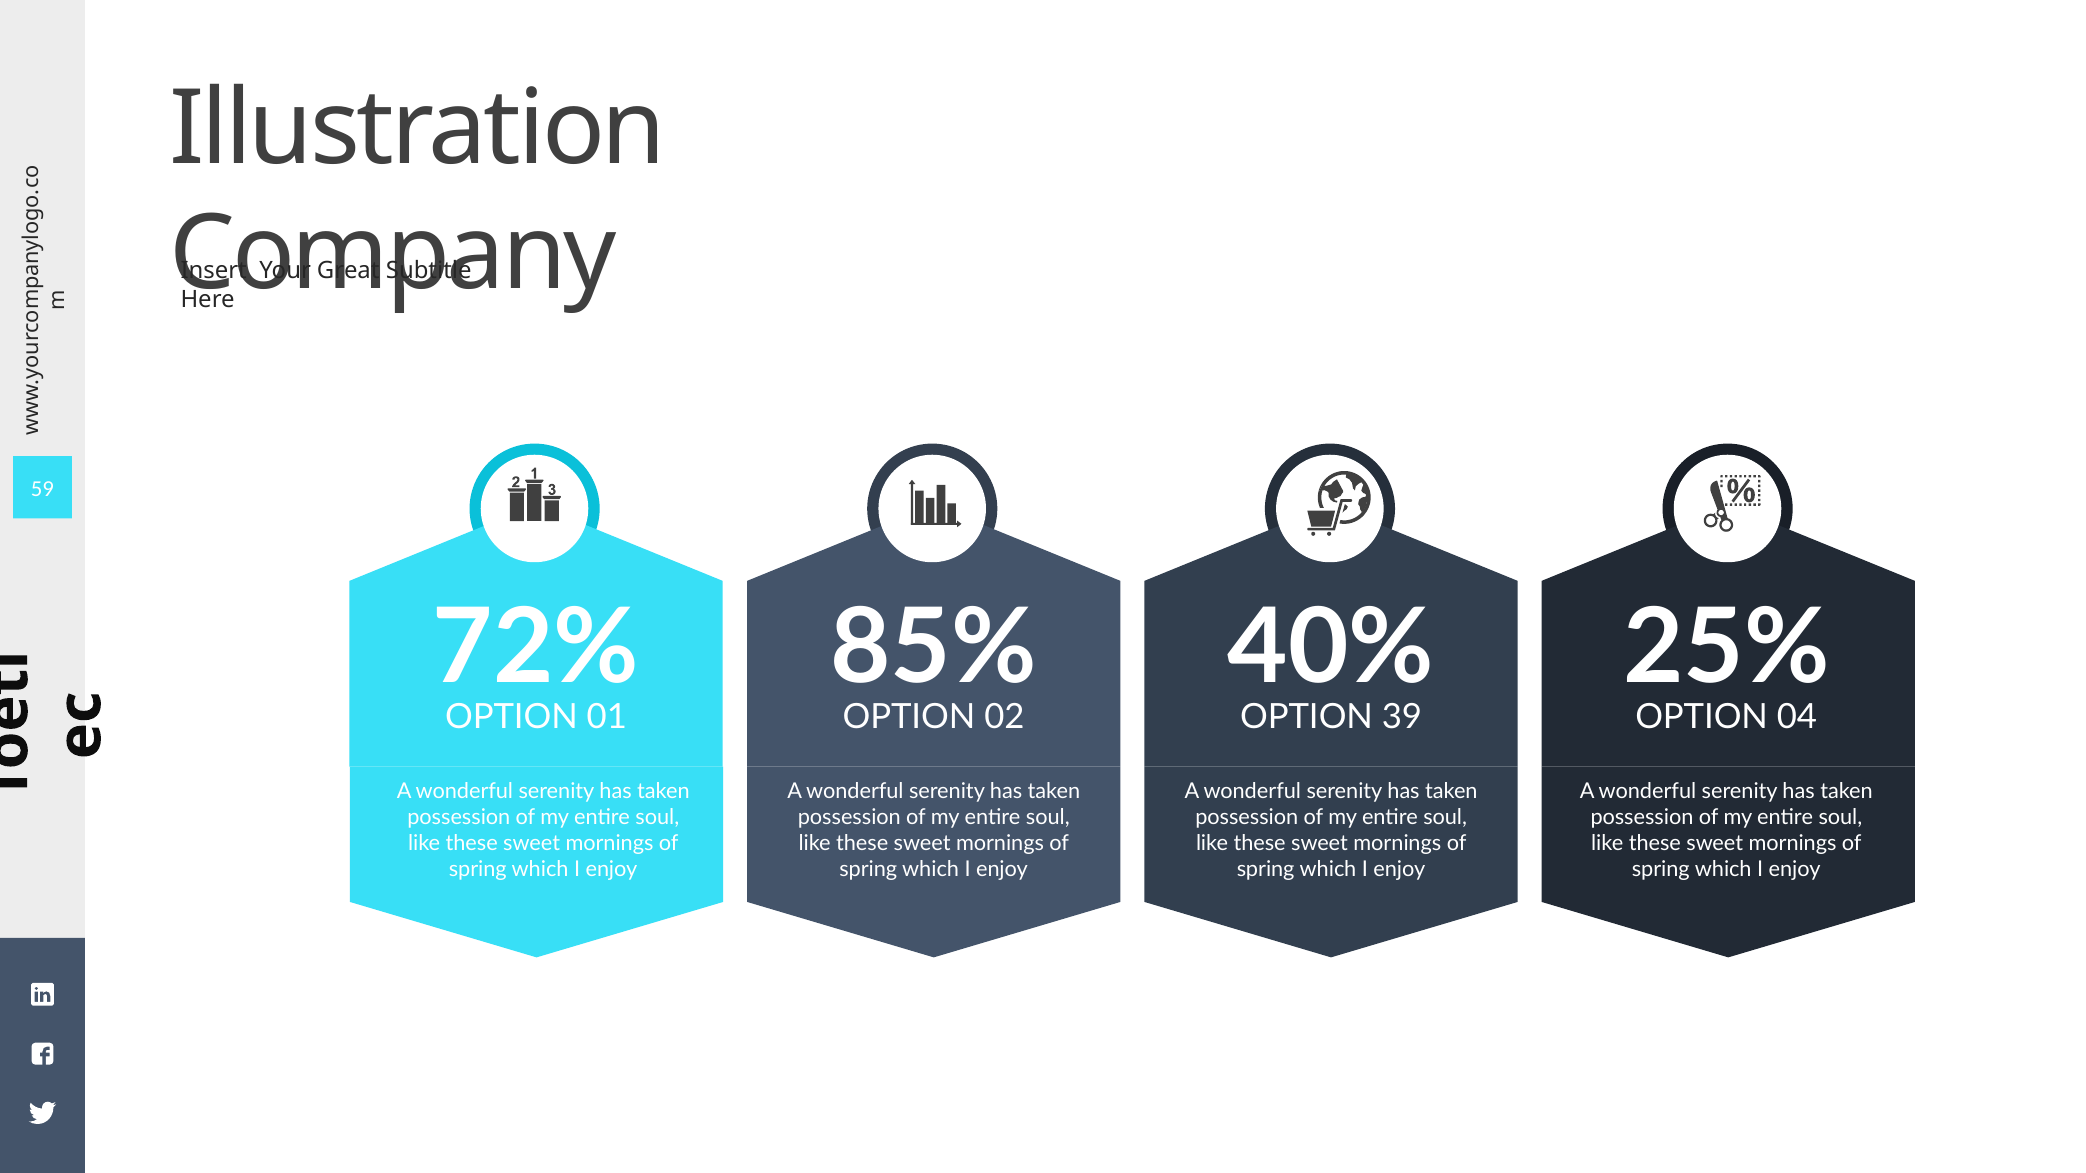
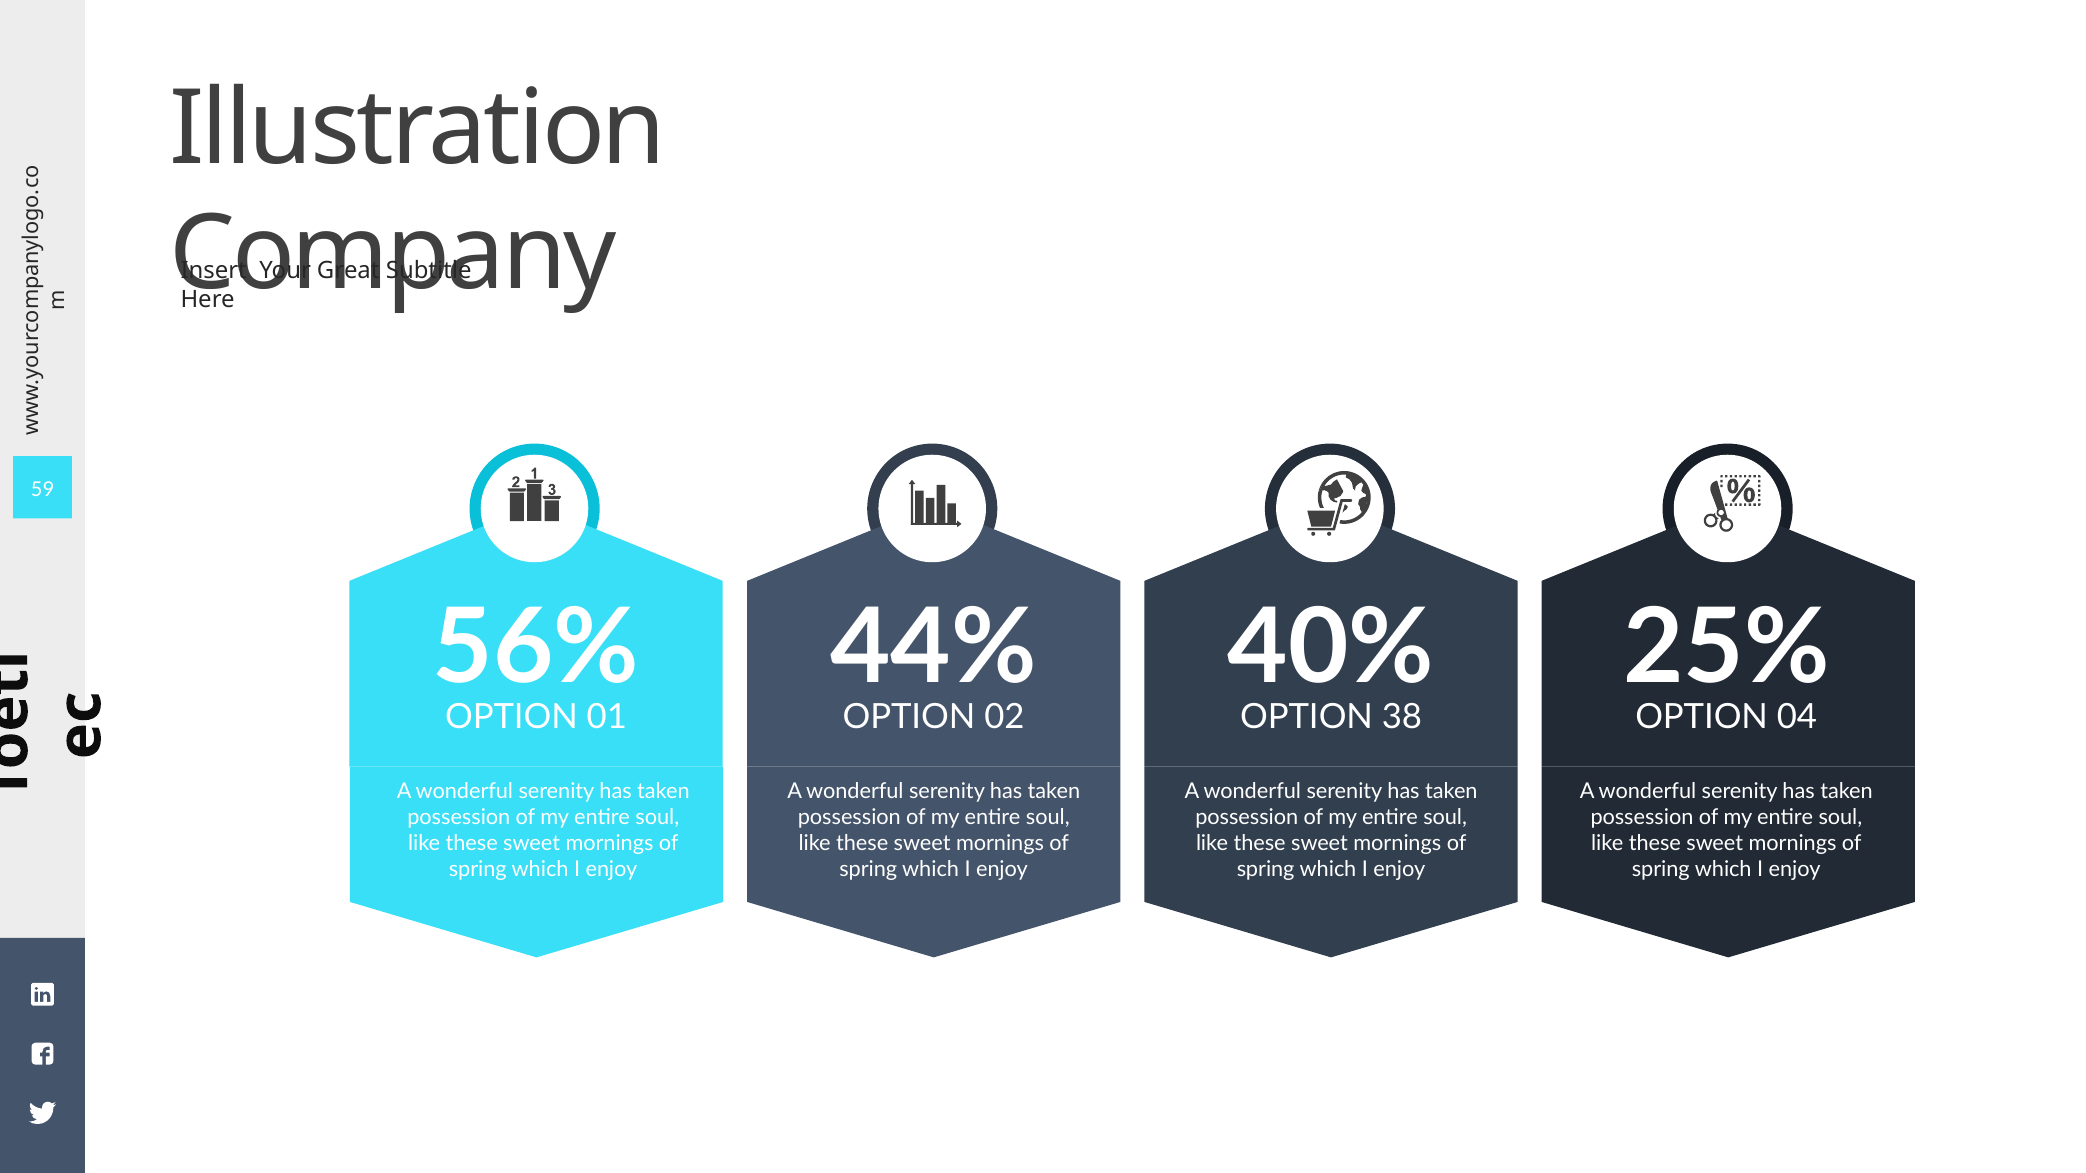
72%: 72% -> 56% (536, 649)
85%: 85% -> 44% (934, 649)
39: 39 -> 38 (1402, 717)
